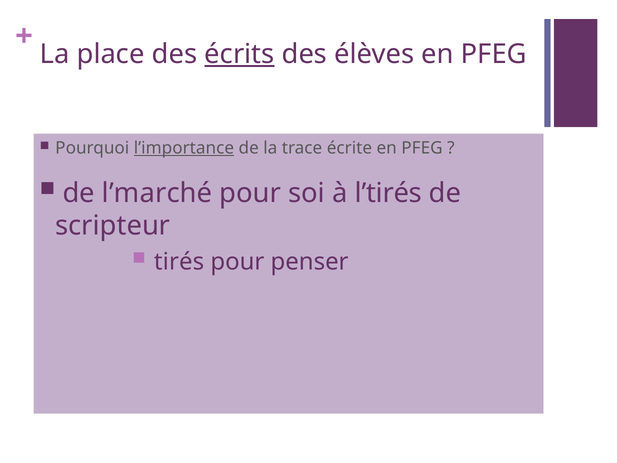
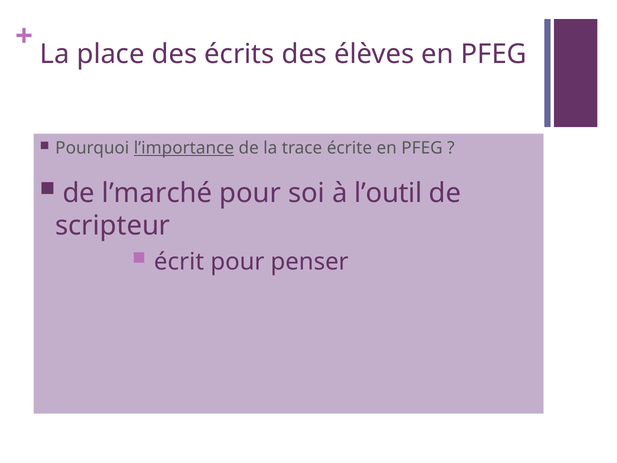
écrits underline: present -> none (239, 54)
l’tirés: l’tirés -> l’outil (388, 193)
tirés: tirés -> écrit (179, 262)
